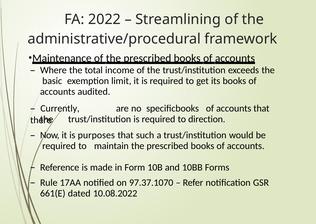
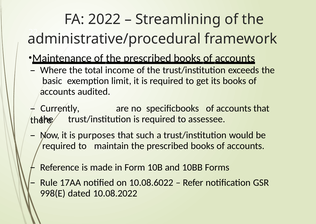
direction: direction -> assessee (207, 119)
97.37.1070: 97.37.1070 -> 10.08.6022 (151, 182)
661(E: 661(E -> 998(E (53, 193)
